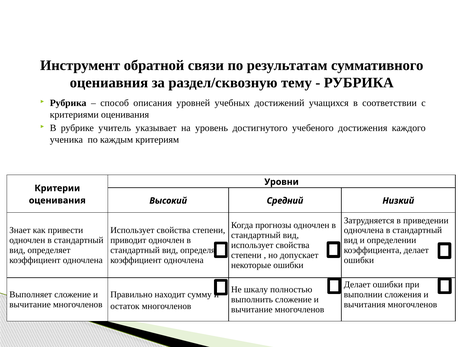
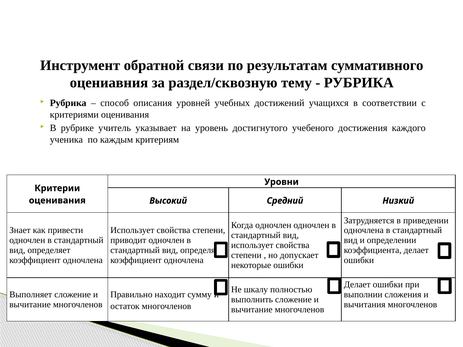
Когда прогнозы: прогнозы -> одночлен (273, 226)
